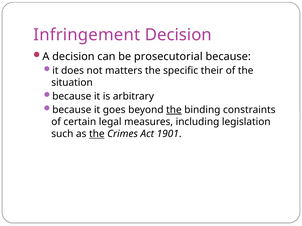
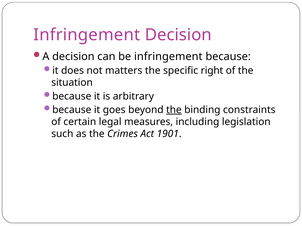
be prosecutorial: prosecutorial -> infringement (168, 57)
their: their -> right (212, 71)
the underline: present -> none (97, 134)
